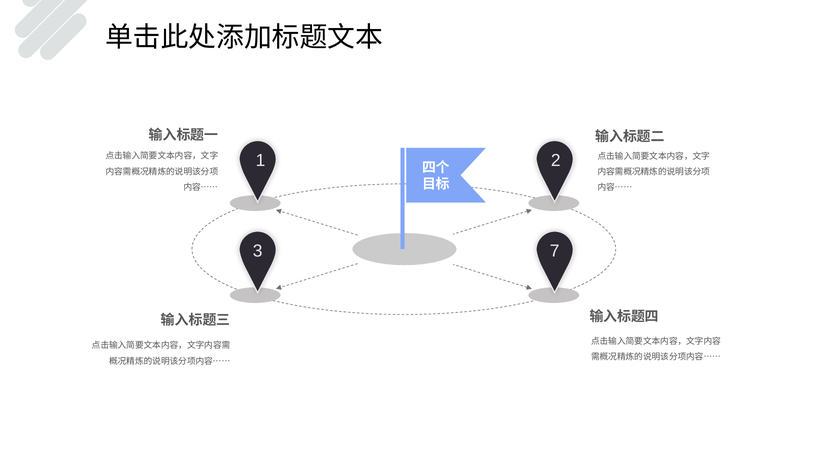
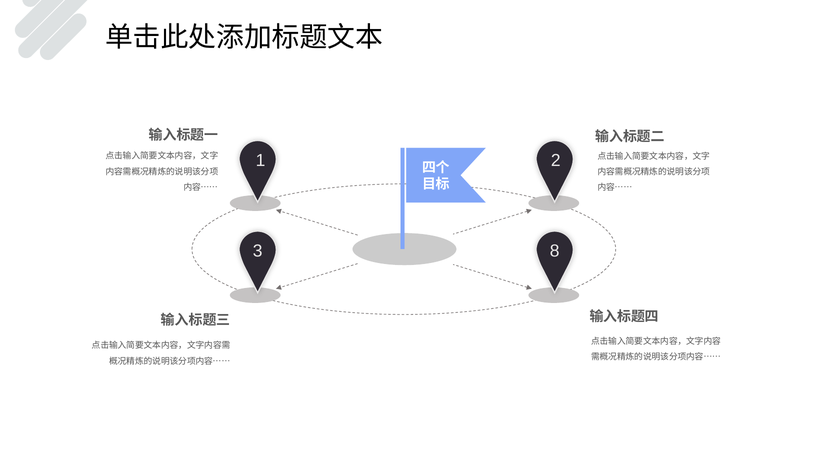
7: 7 -> 8 (555, 251)
